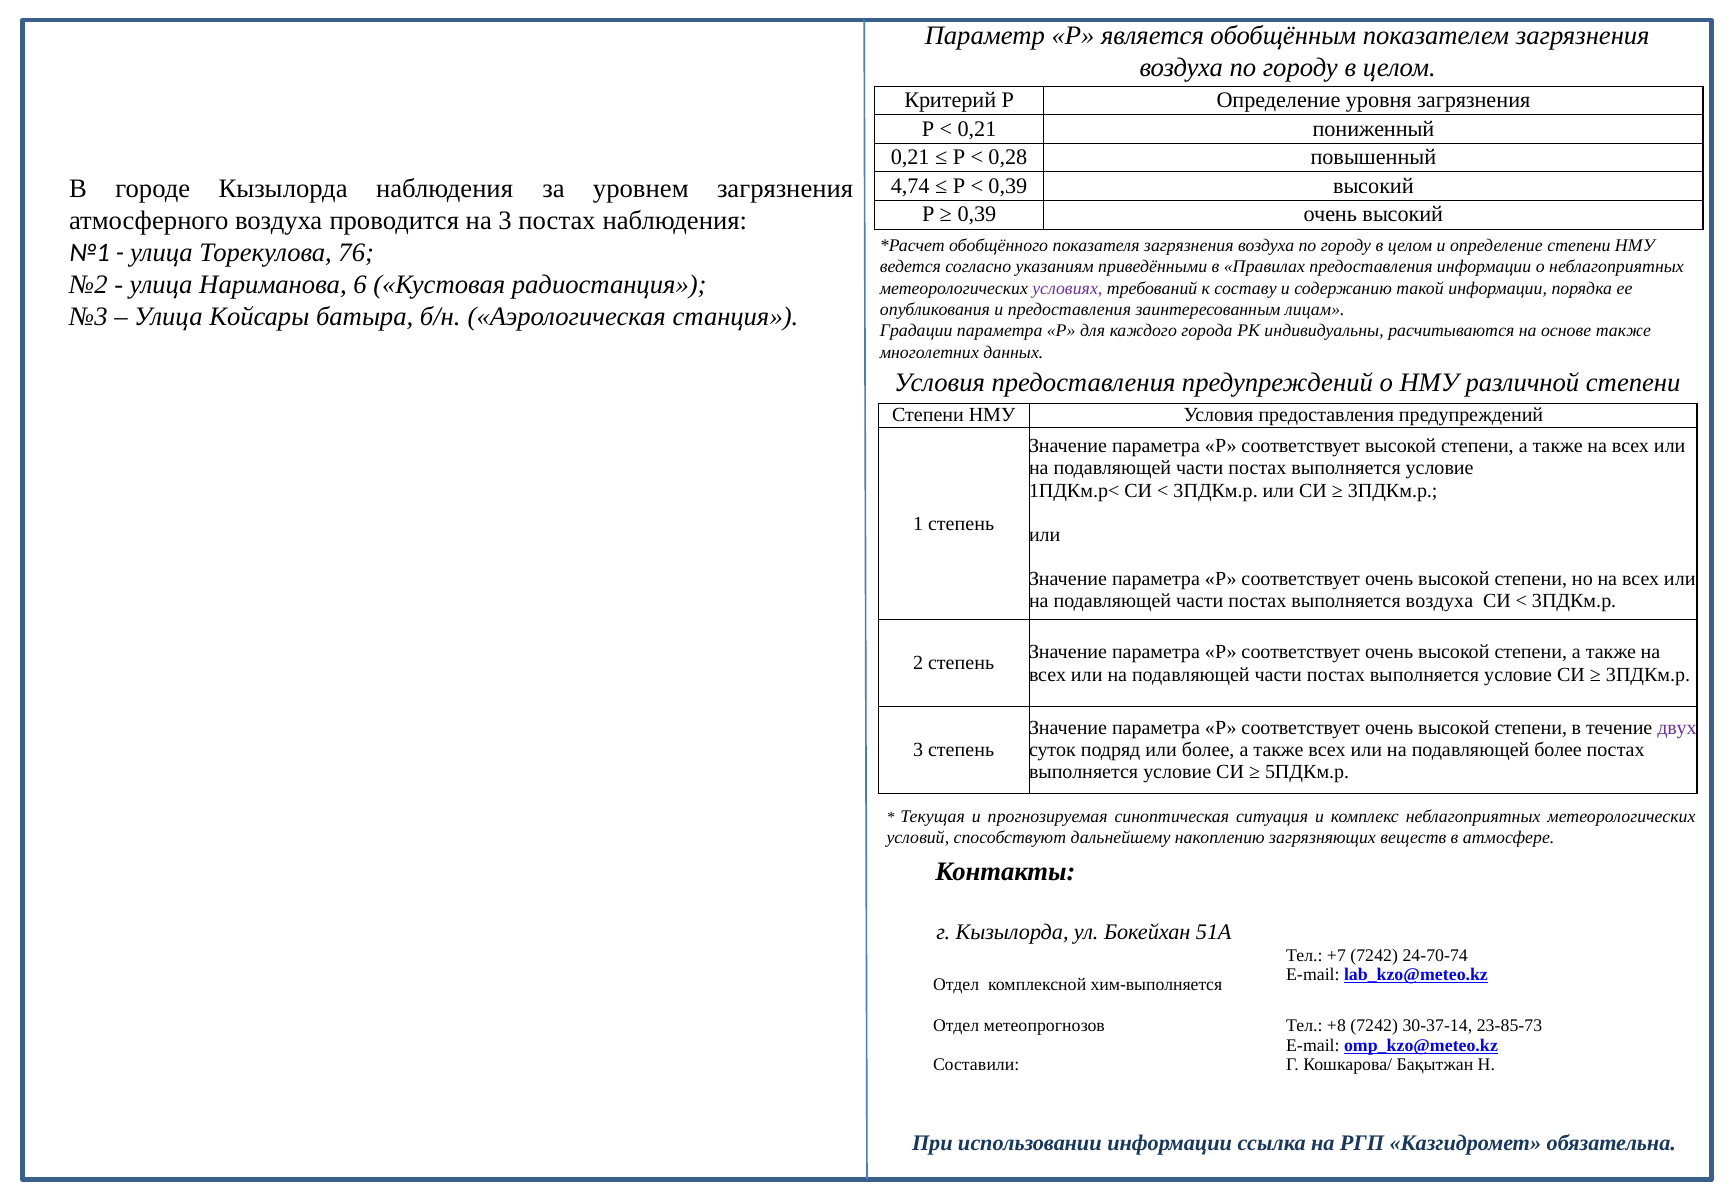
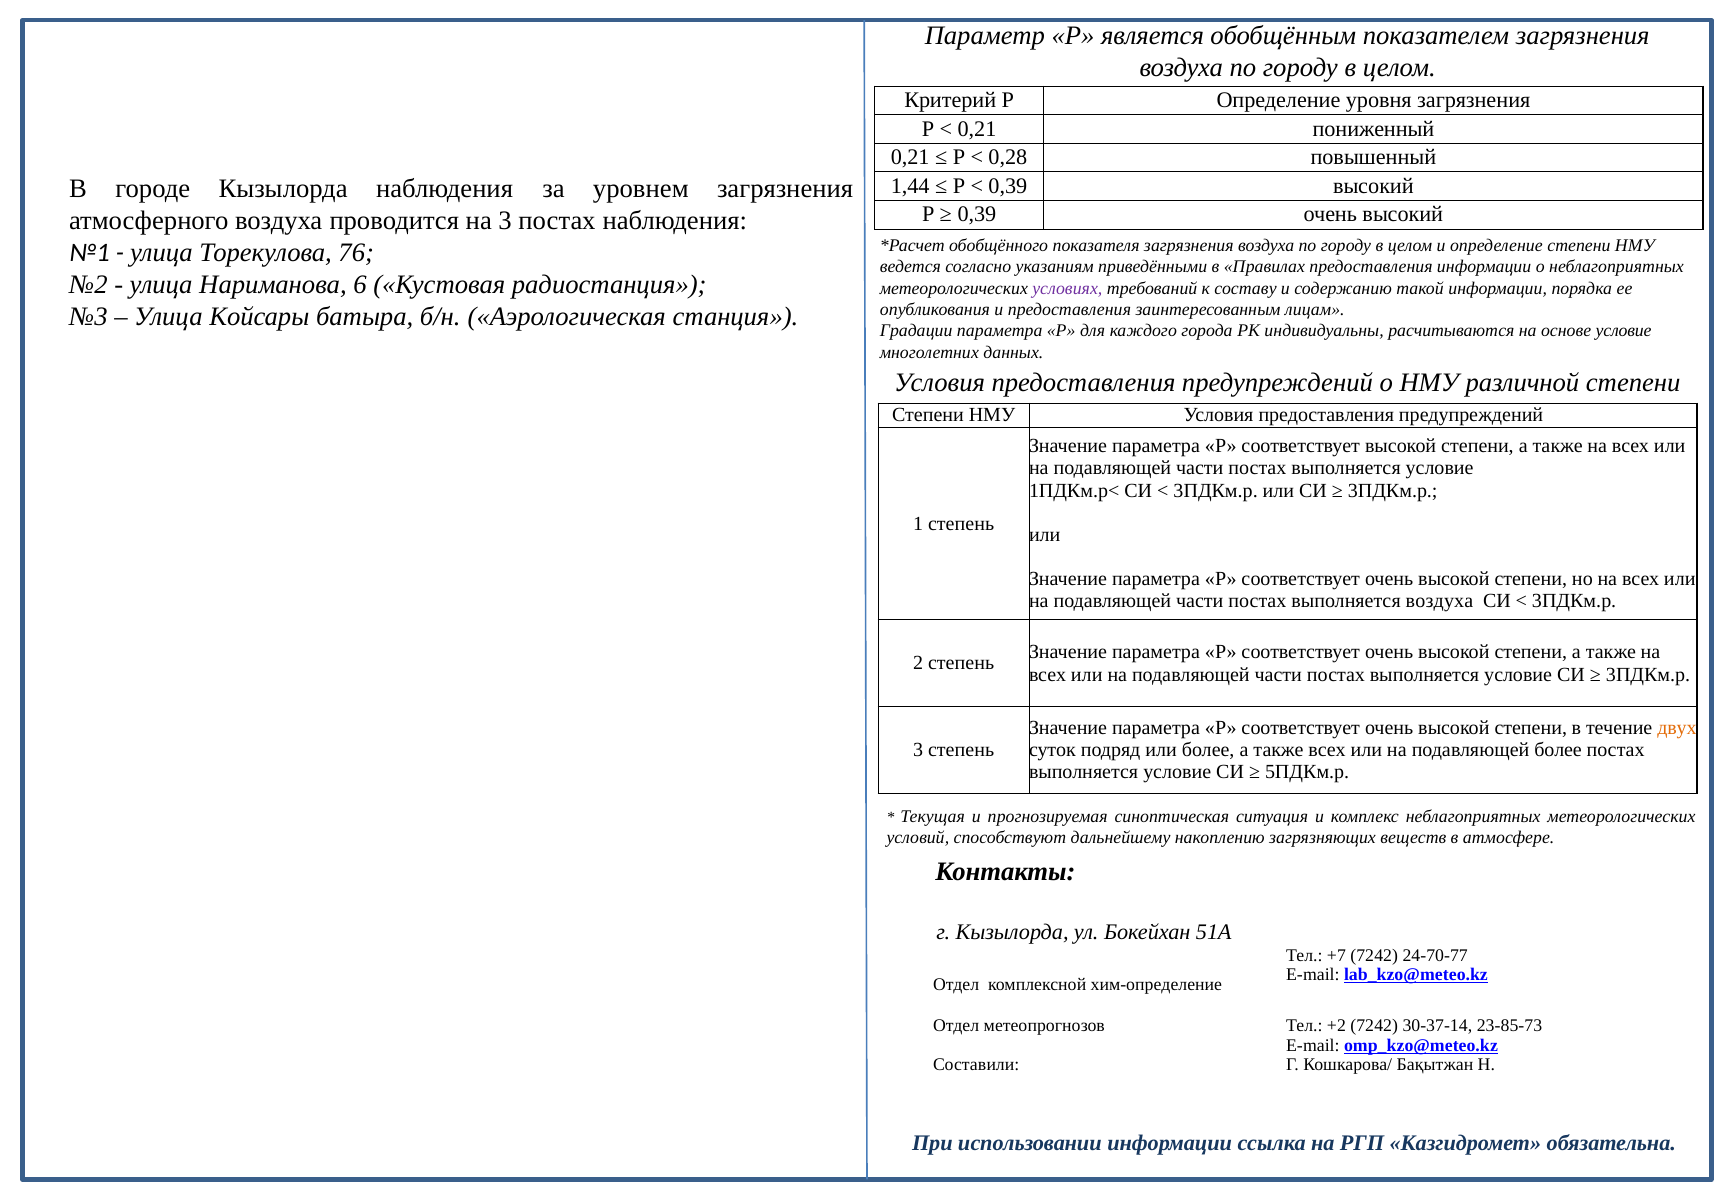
4,74: 4,74 -> 1,44 (910, 186)
основе также: также -> условие (1624, 331)
двух colour: purple -> orange (1677, 728)
24-70-74: 24-70-74 -> 24-70-77 (1435, 956)
хим-выполняется: хим-выполняется -> хим-определение (1156, 985)
+8: +8 -> +2 (1336, 1026)
